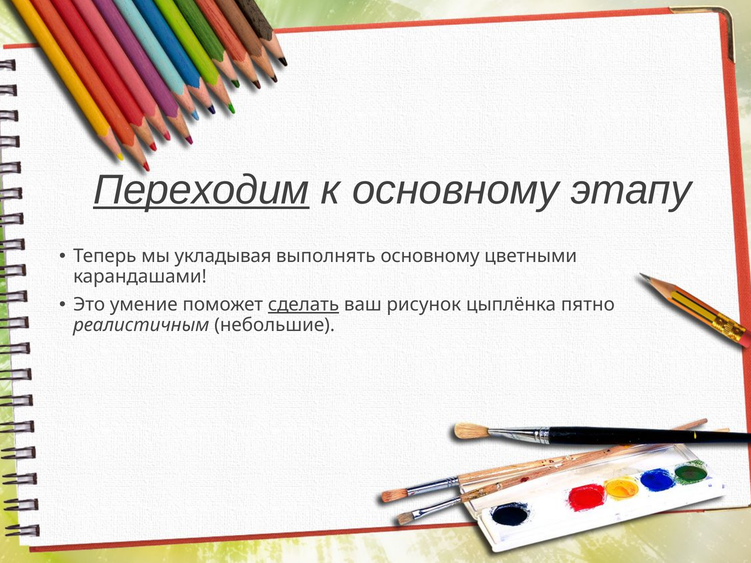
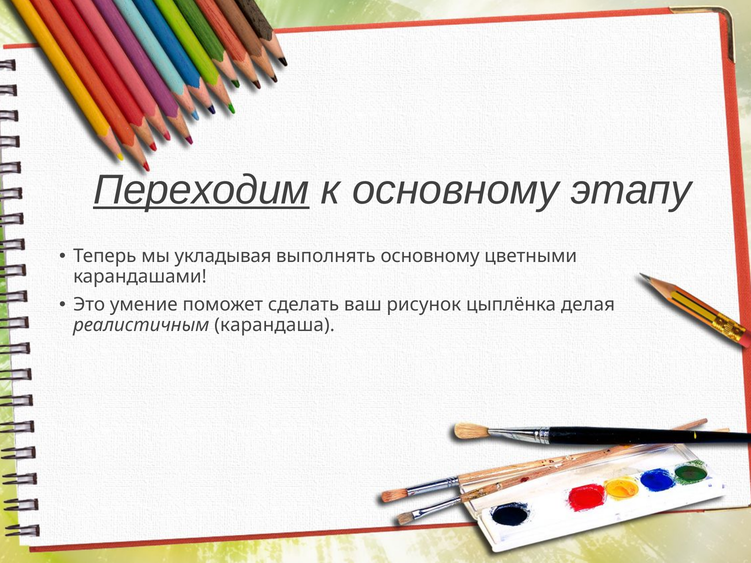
сделать underline: present -> none (304, 305)
пятно: пятно -> делая (588, 305)
небольшие: небольшие -> карандаша (275, 325)
